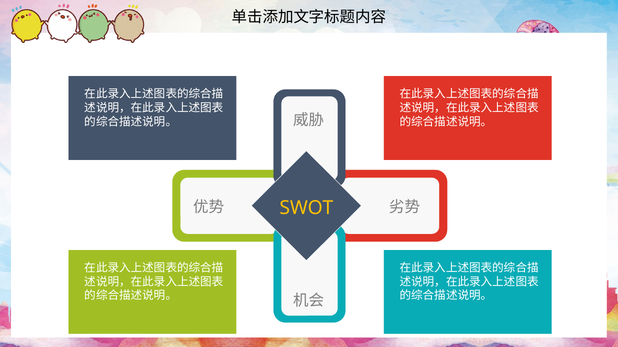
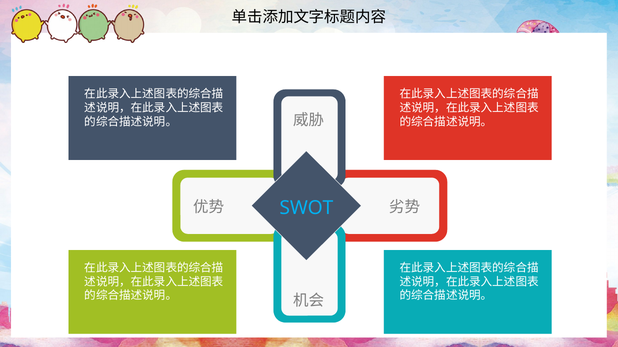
SWOT colour: yellow -> light blue (306, 208)
